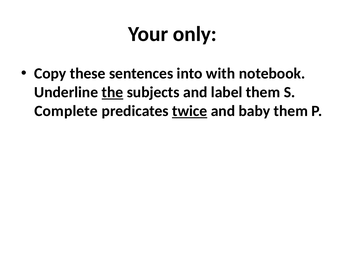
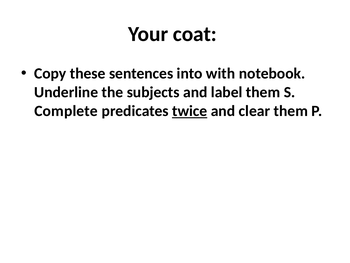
only: only -> coat (195, 34)
the underline: present -> none (112, 92)
baby: baby -> clear (254, 111)
